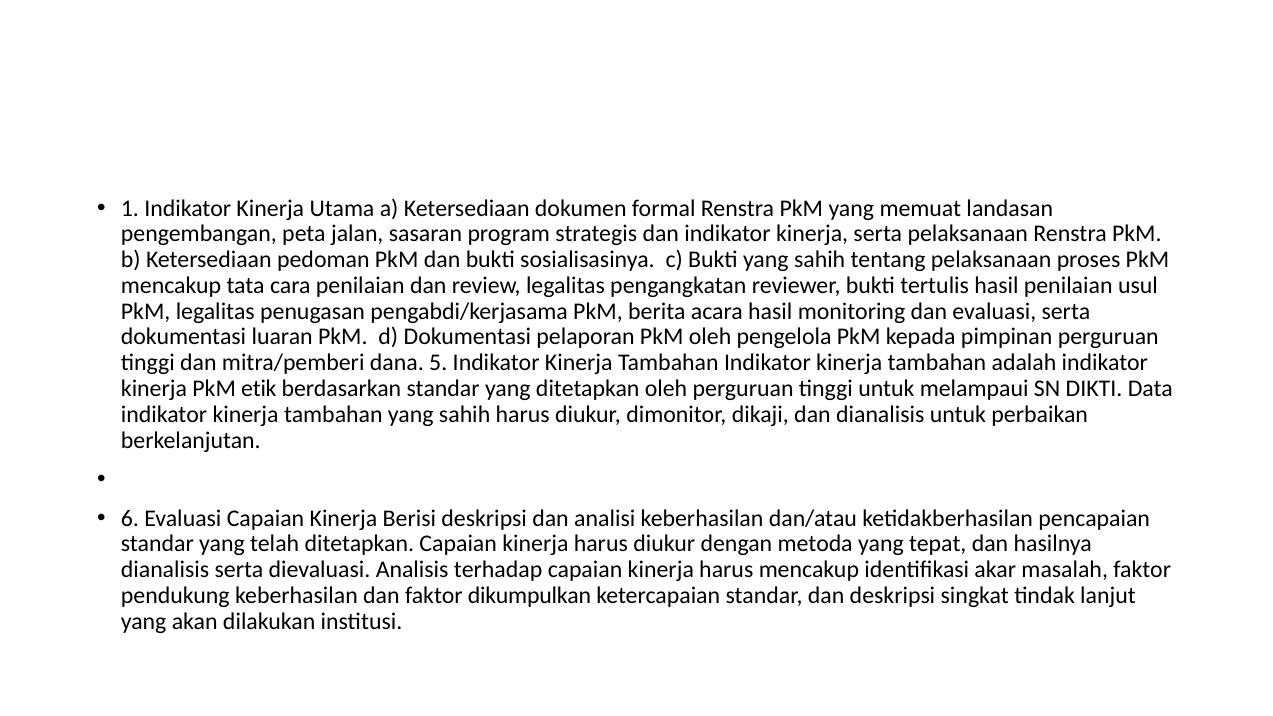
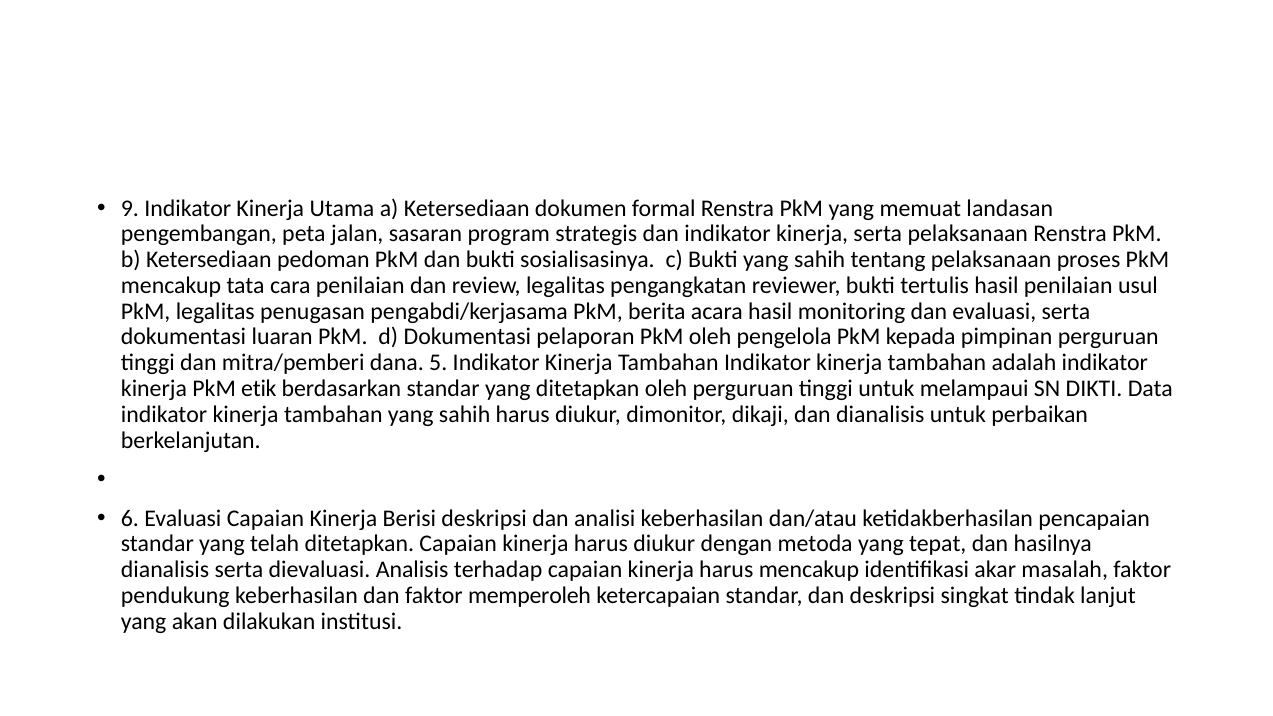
1: 1 -> 9 (130, 208)
dikumpulkan: dikumpulkan -> memperoleh (530, 596)
